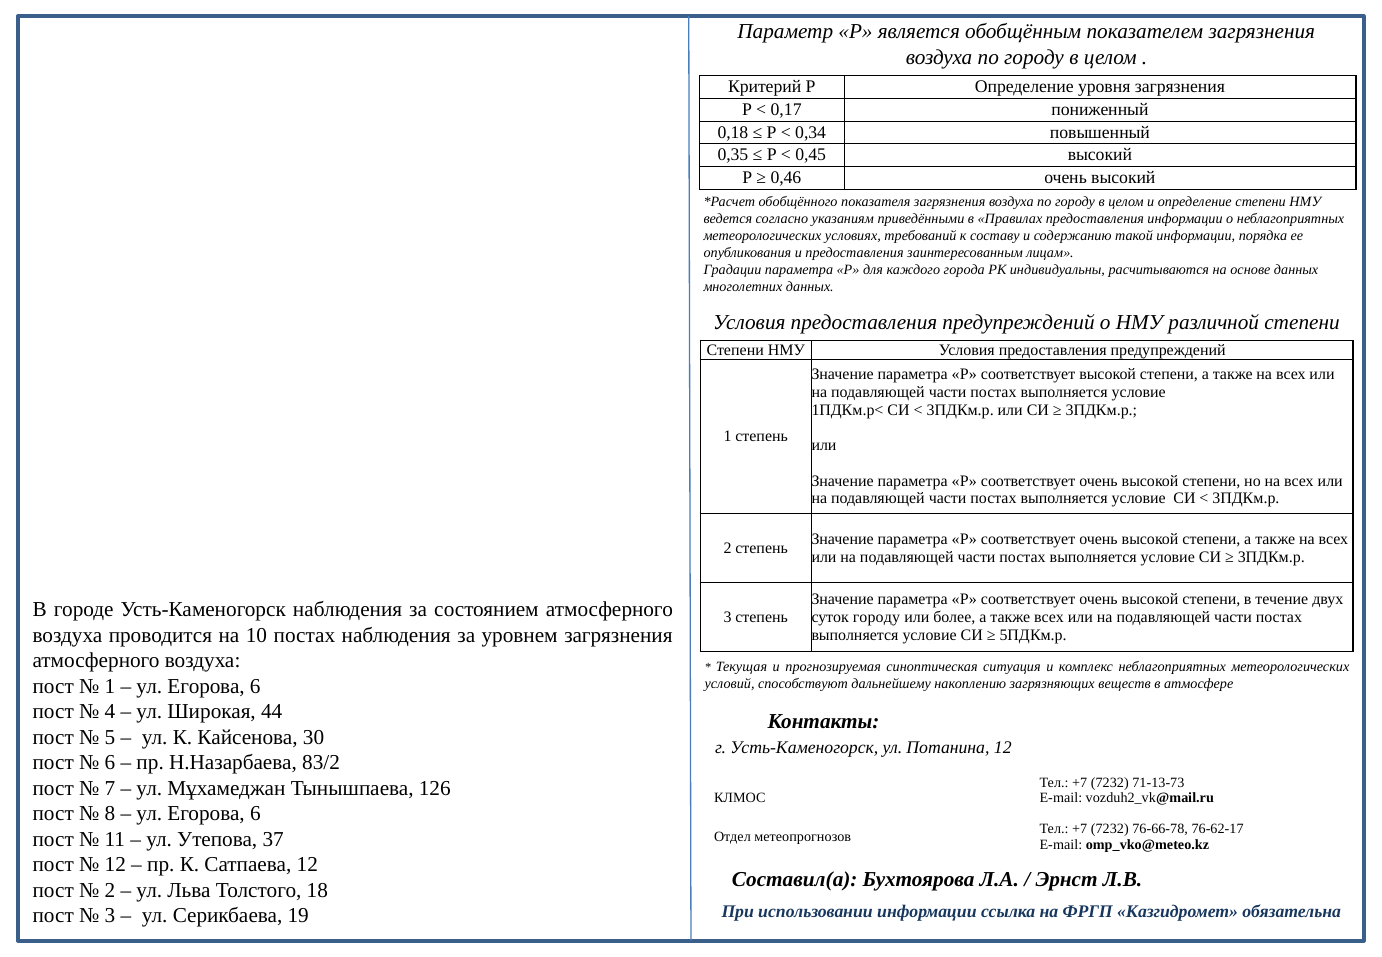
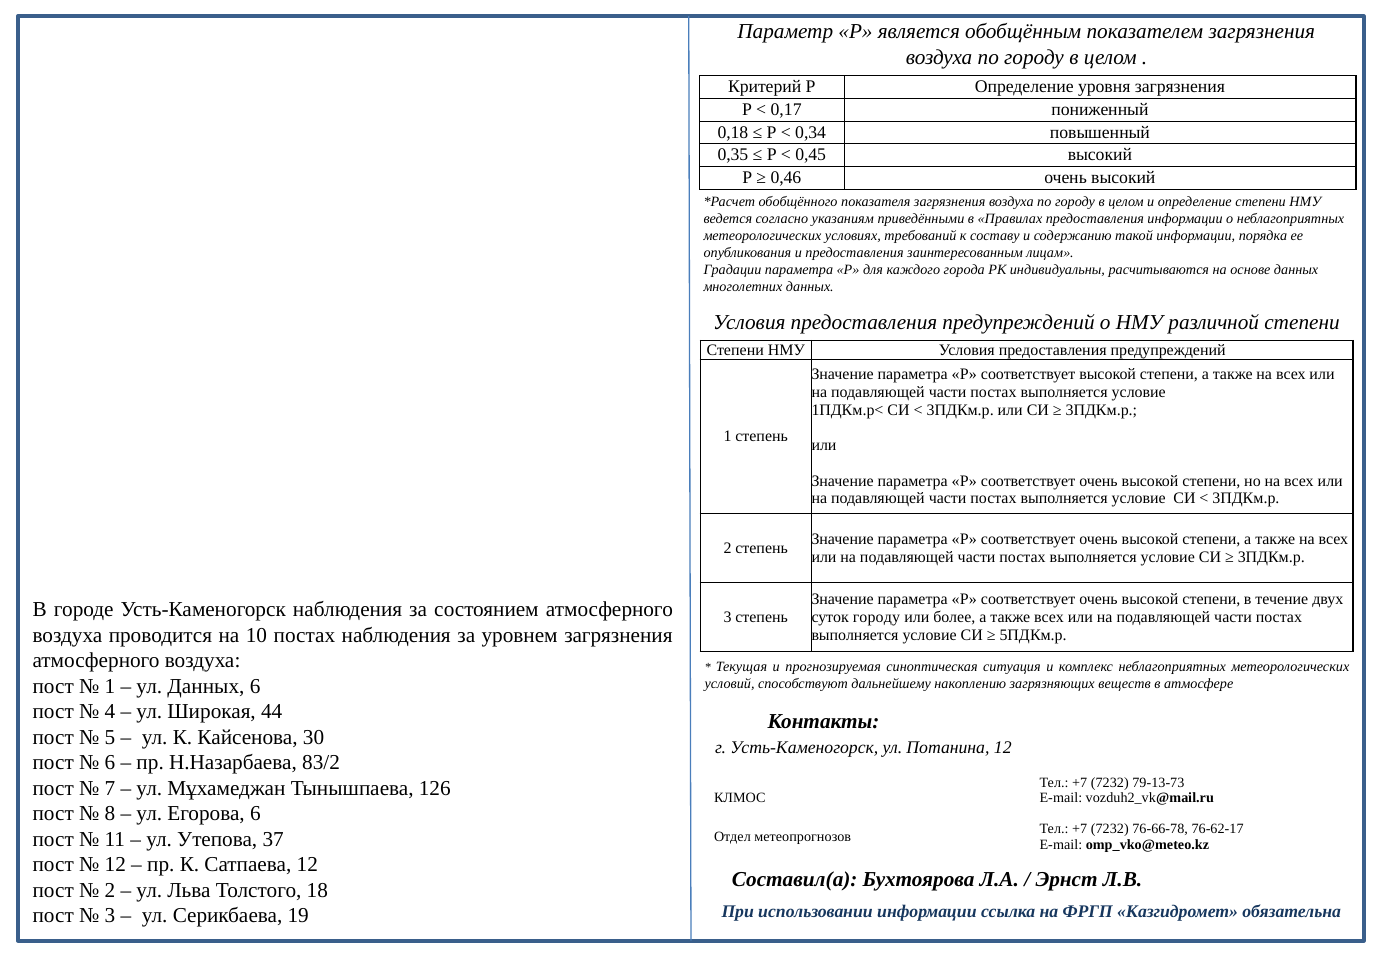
Егорова: Егорова -> Данных (206, 686)
71-13-73: 71-13-73 -> 79-13-73 (1158, 782)
